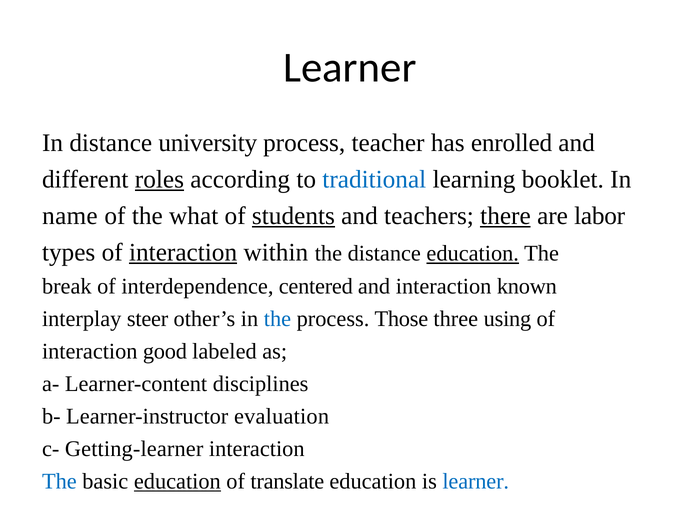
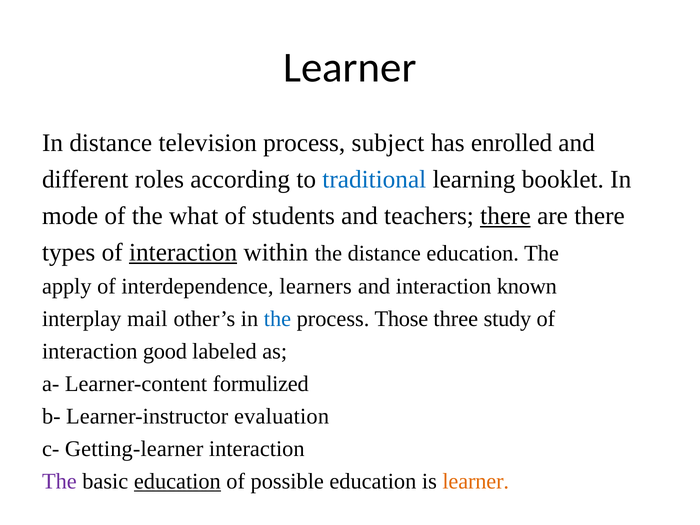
university: university -> television (208, 143)
teacher: teacher -> subject (388, 143)
roles underline: present -> none (159, 179)
name: name -> mode (70, 216)
students underline: present -> none (293, 216)
are labor: labor -> there (600, 216)
education underline: present -> none (473, 254)
break: break -> apply (67, 287)
centered: centered -> learners (316, 287)
steer: steer -> mail (147, 319)
using: using -> study (507, 319)
disciplines: disciplines -> formulized (261, 384)
The colour: blue -> purple (59, 481)
translate: translate -> possible (287, 481)
learner colour: blue -> orange (476, 481)
